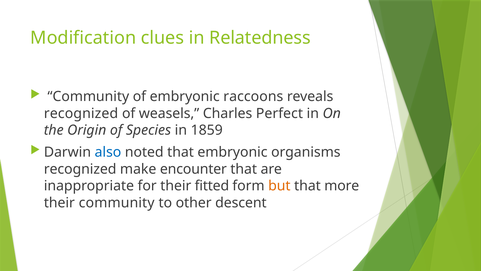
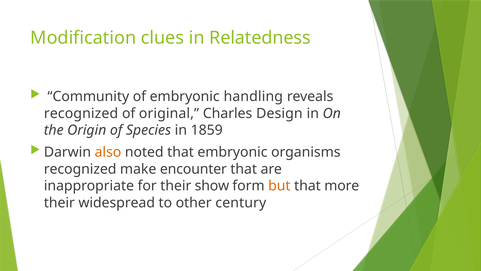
raccoons: raccoons -> handling (253, 96)
weasels: weasels -> original (169, 113)
Perfect: Perfect -> Design (279, 113)
also colour: blue -> orange (108, 152)
fitted: fitted -> show (212, 186)
their community: community -> widespread (117, 203)
descent: descent -> century (241, 203)
